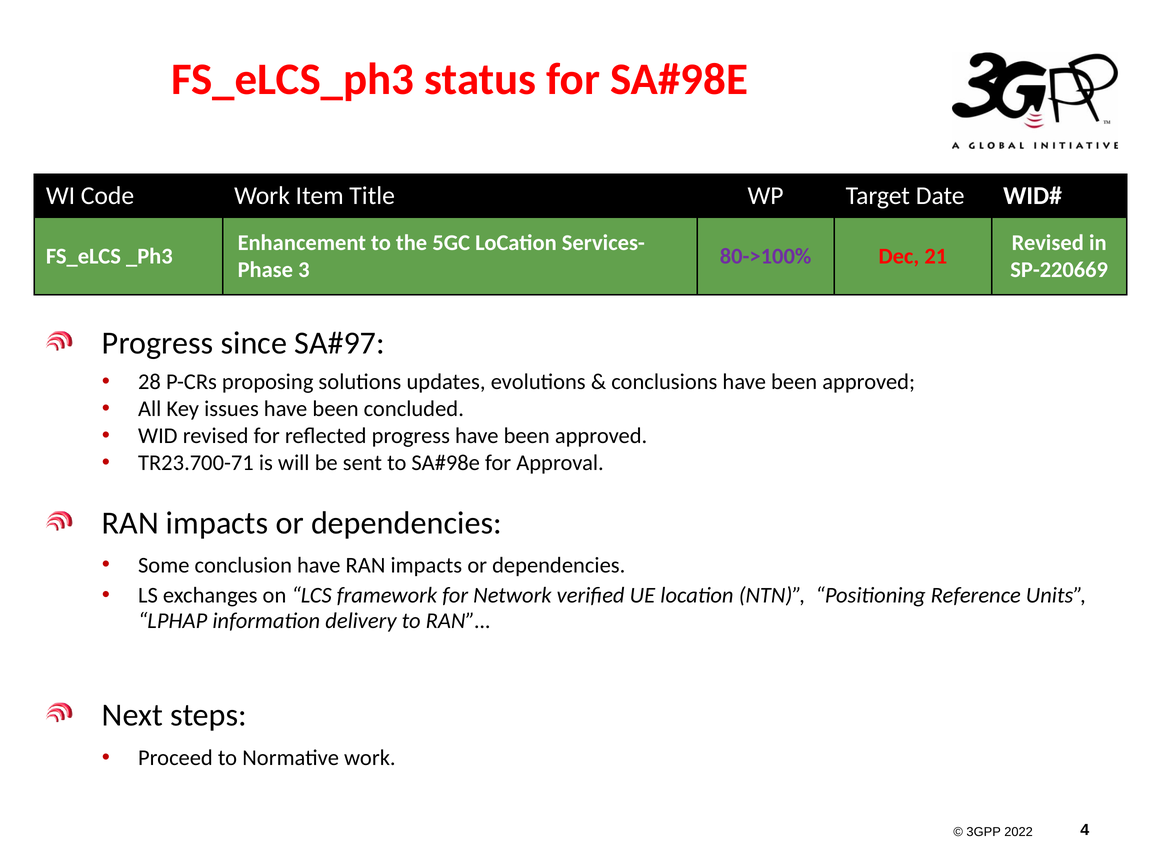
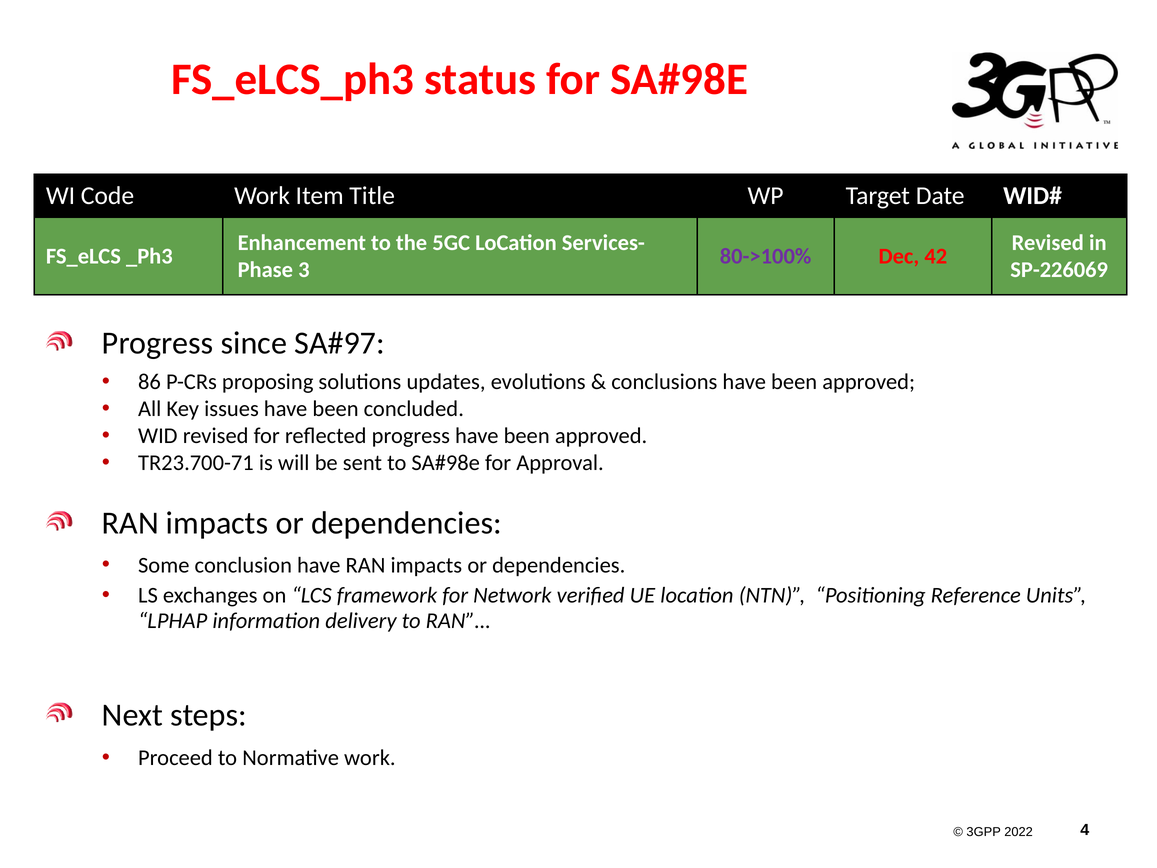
21: 21 -> 42 (936, 256)
SP-220669: SP-220669 -> SP-226069 (1059, 270)
28: 28 -> 86 (149, 382)
